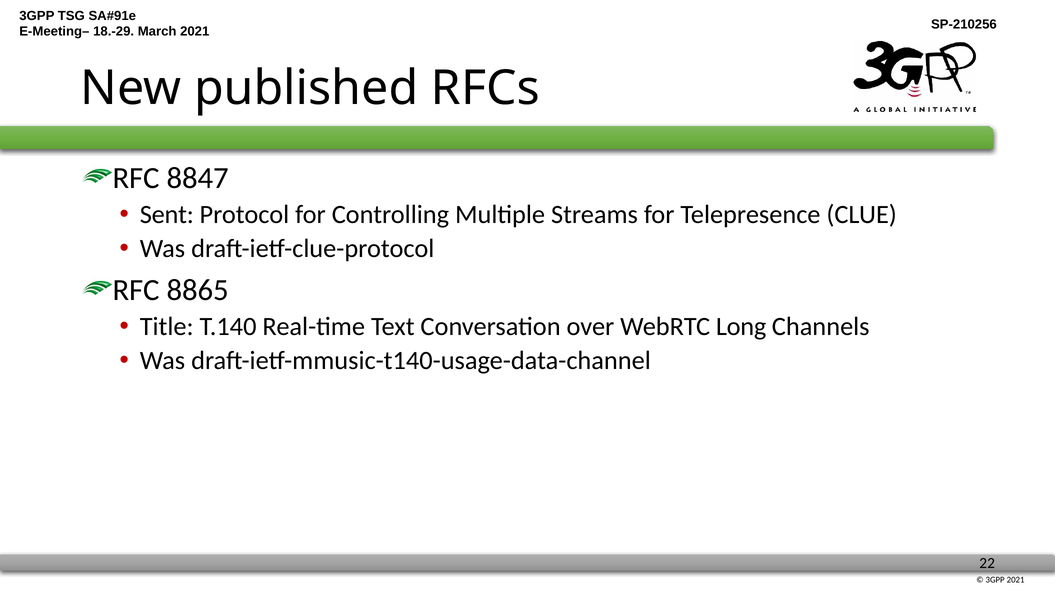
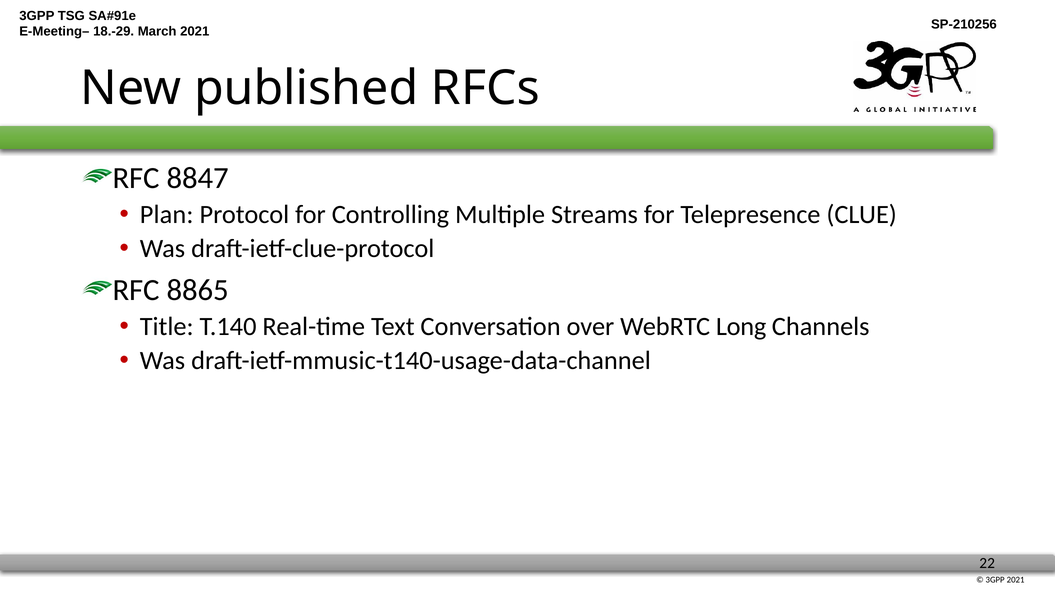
Sent: Sent -> Plan (167, 215)
